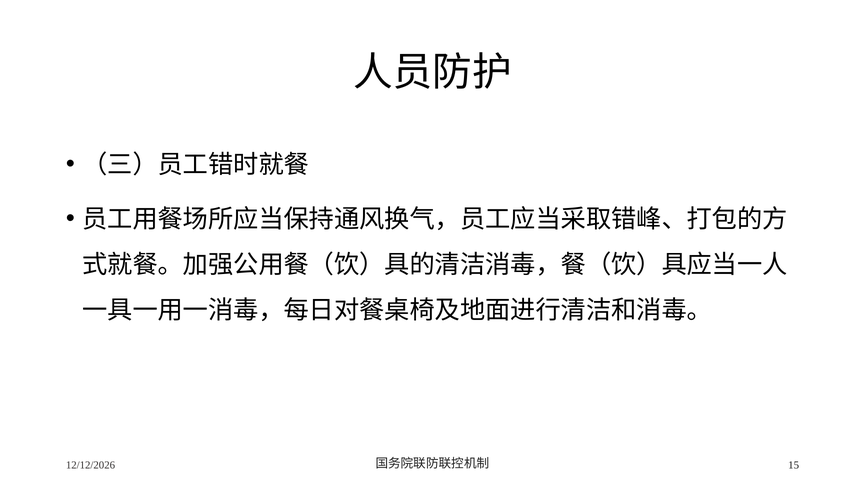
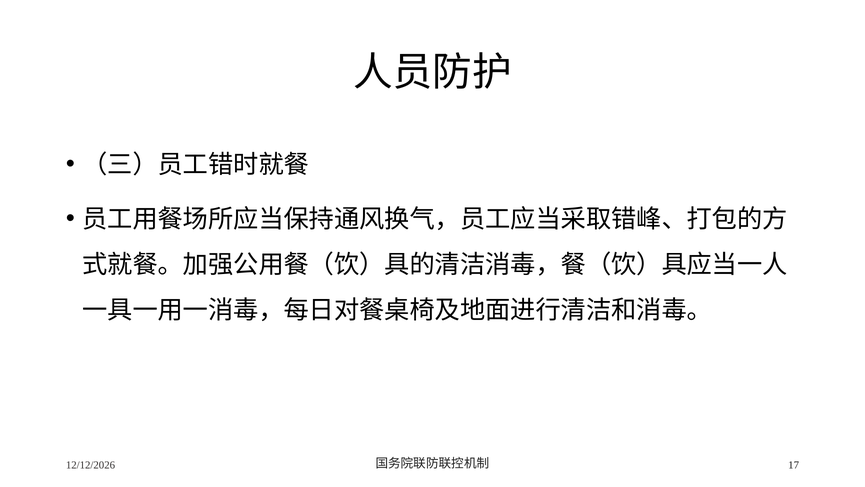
15: 15 -> 17 (794, 465)
